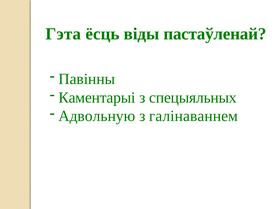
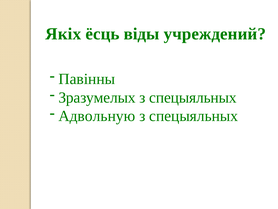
Гэта: Гэта -> Якіх (63, 34)
пастаўленай: пастаўленай -> учреждений (215, 34)
Каментарыі: Каментарыі -> Зразумелых (97, 97)
галінаваннем: галінаваннем -> спецыяльных (194, 116)
